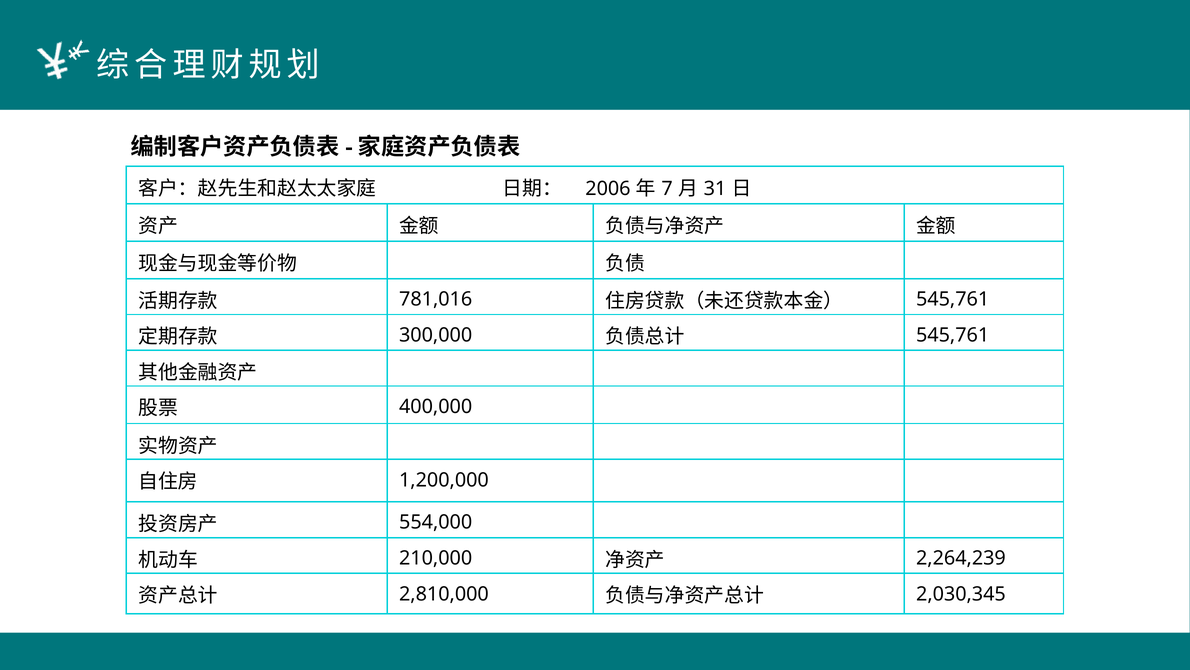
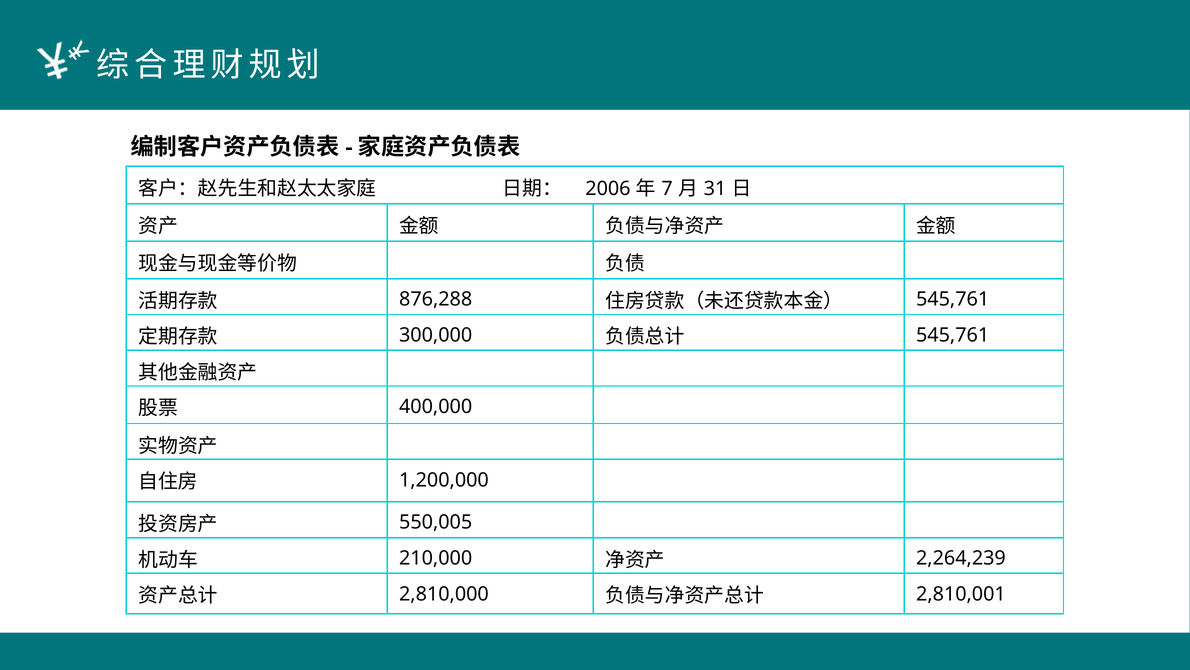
781,016: 781,016 -> 876,288 (436, 299)
554,000: 554,000 -> 550,005 (436, 522)
2,030,345: 2,030,345 -> 2,810,001 (961, 593)
